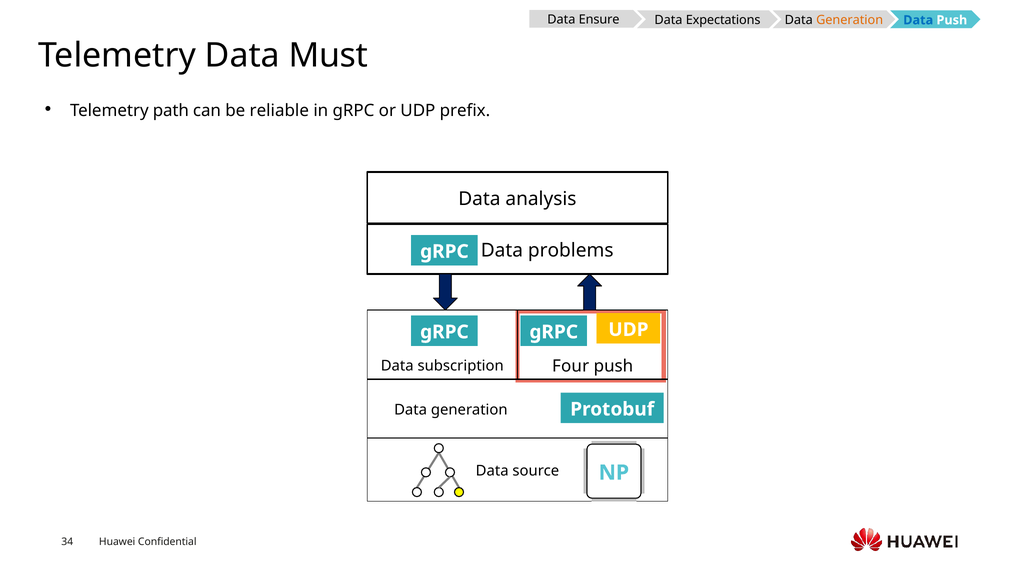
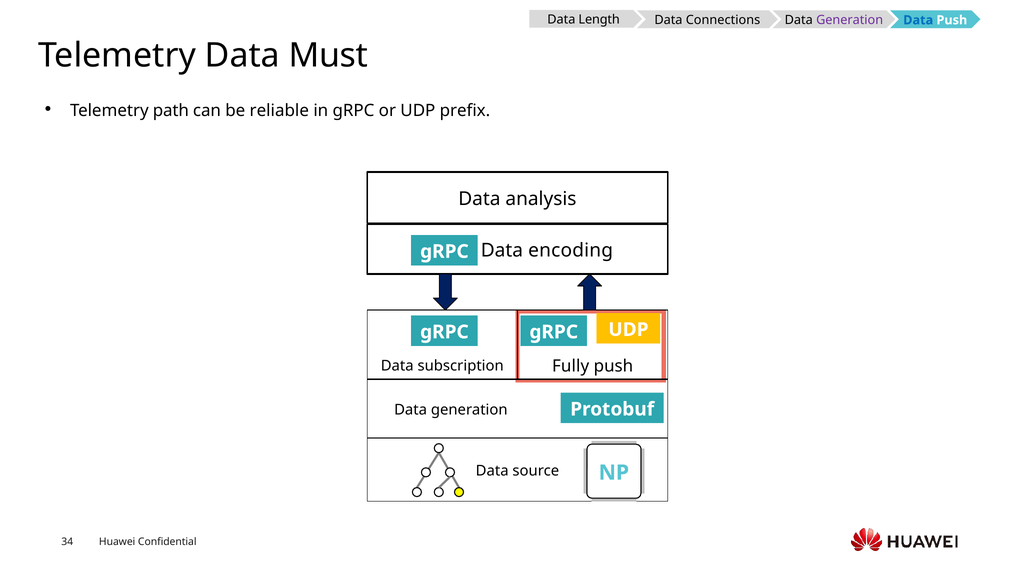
Ensure: Ensure -> Length (599, 20)
Expectations: Expectations -> Connections (723, 20)
Generation colour: orange -> purple (850, 20)
problems: problems -> encoding (571, 250)
Four: Four -> Fully (571, 366)
